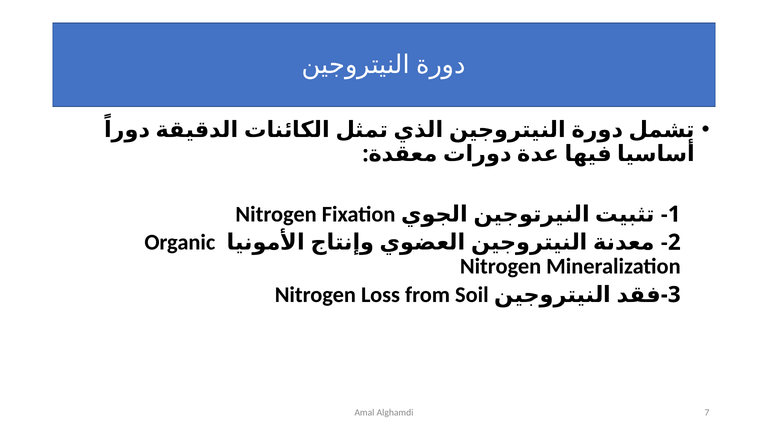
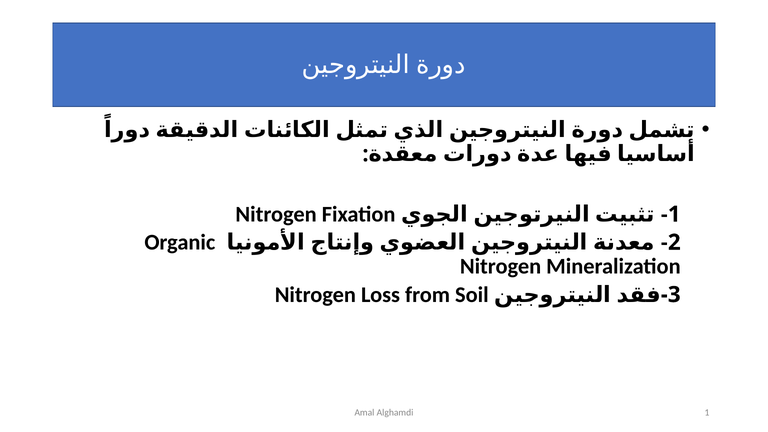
Alghamdi 7: 7 -> 1 (707, 412)
